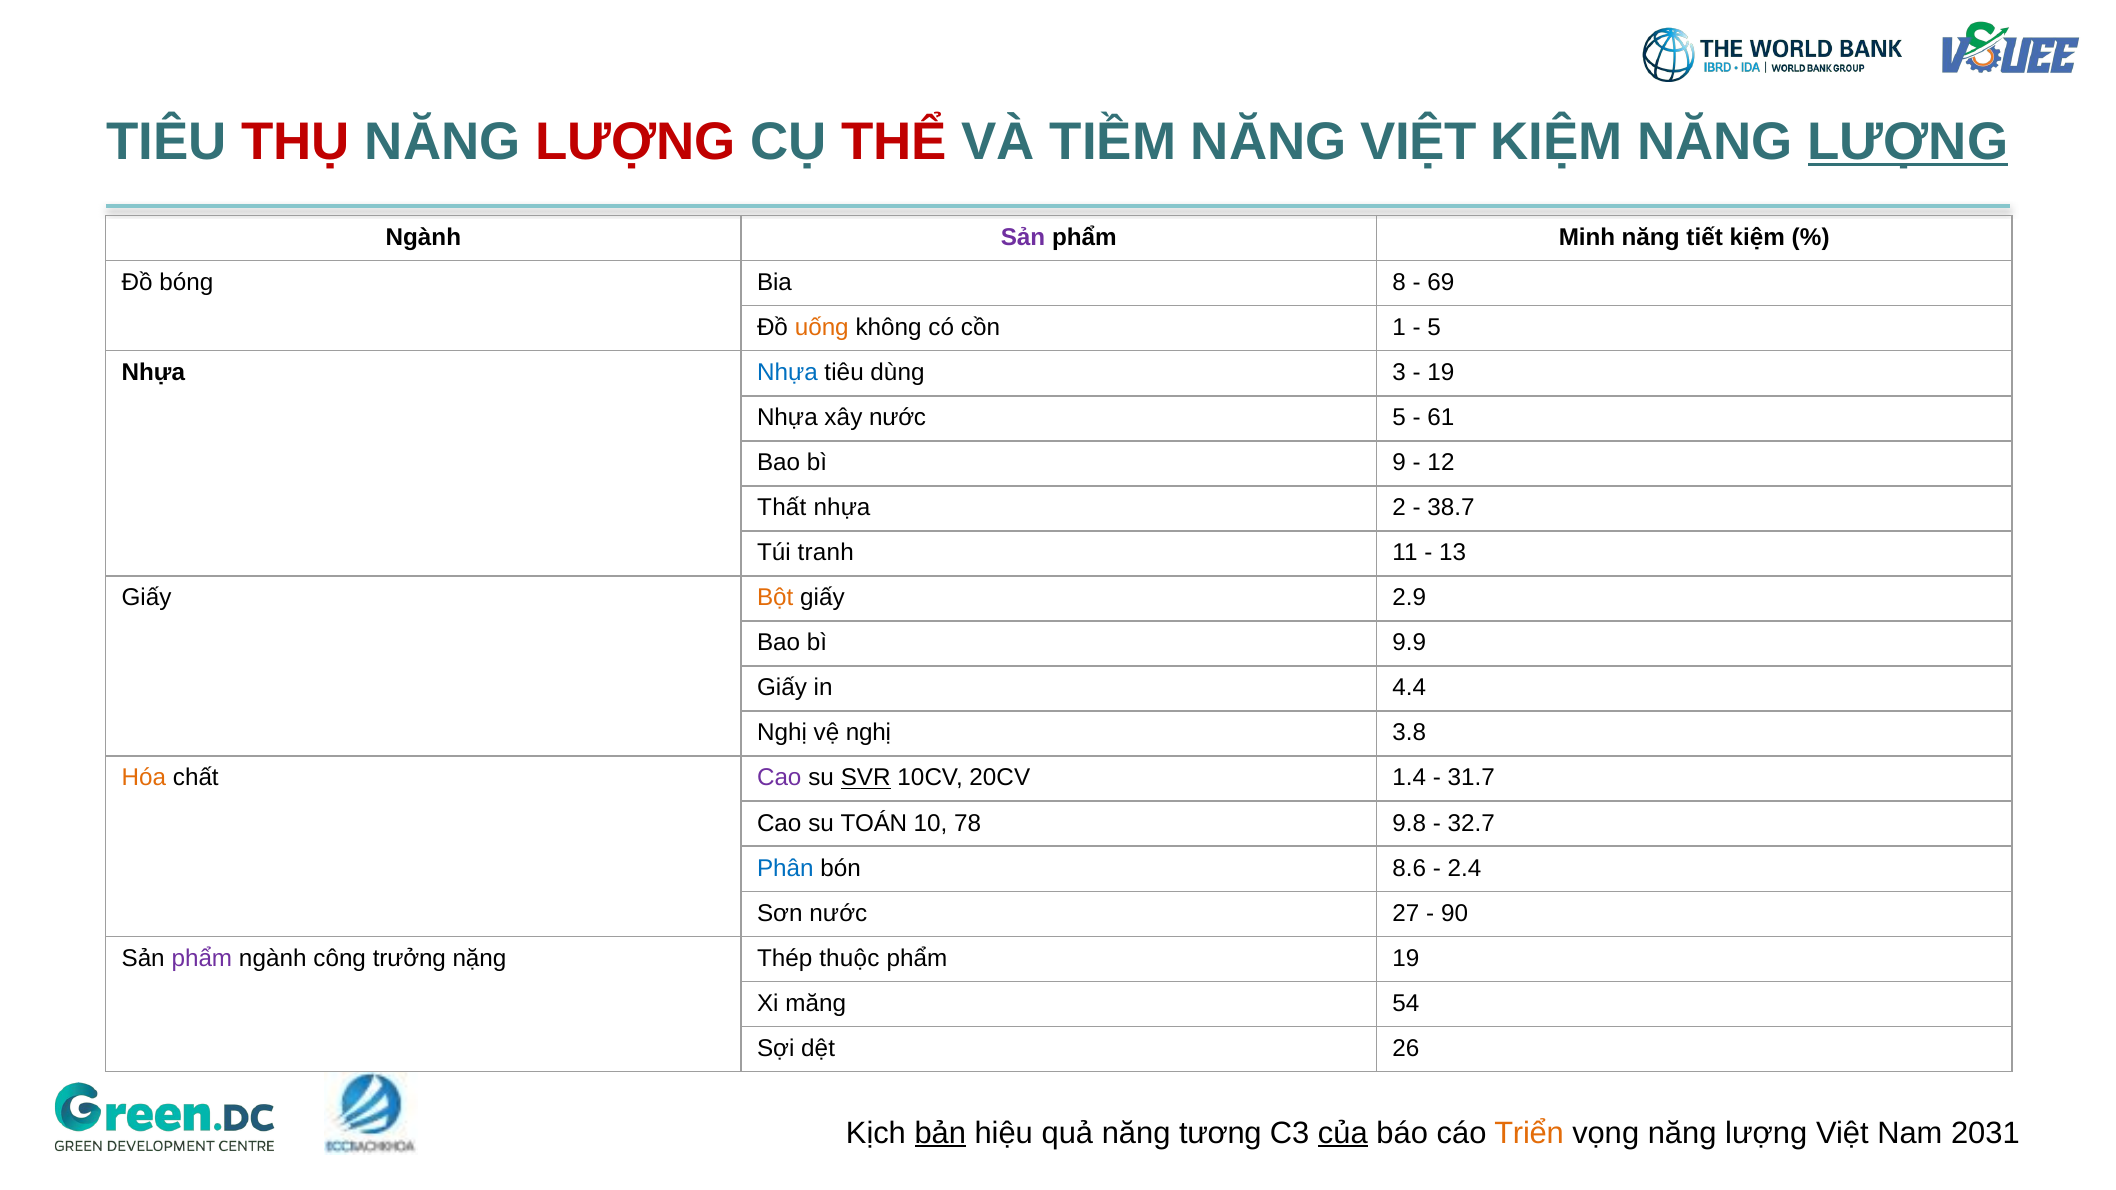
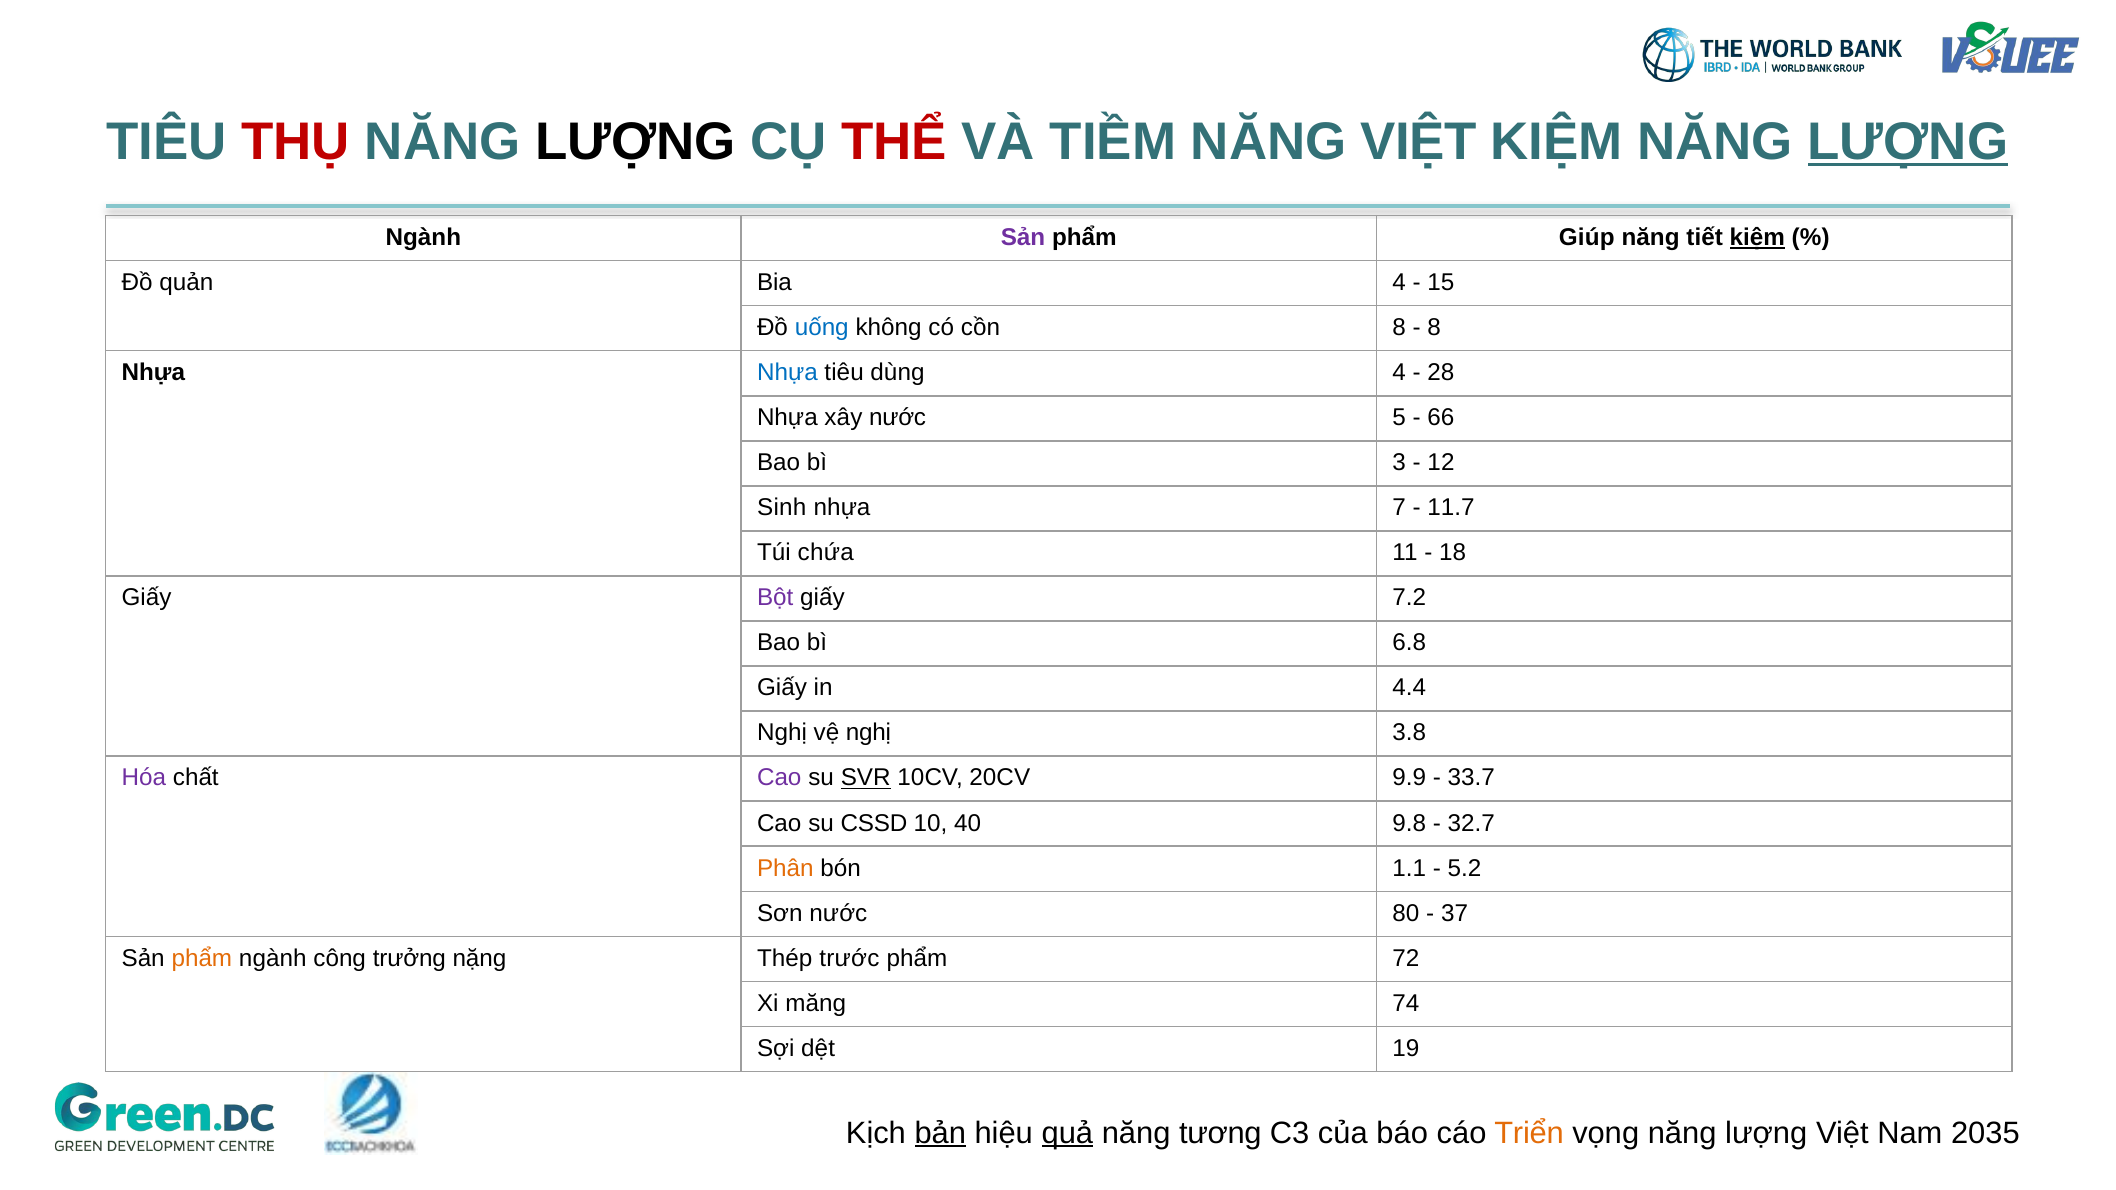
LƯỢNG colour: red -> black (635, 142)
Minh: Minh -> Giúp (1587, 238)
kiệm underline: none -> present (1757, 238)
bóng: bóng -> quản (186, 283)
Bia 8: 8 -> 4 (1399, 283)
69: 69 -> 15 (1441, 283)
uống colour: orange -> blue (822, 328)
cồn 1: 1 -> 8 (1399, 328)
5: 5 -> 8 (1434, 328)
dùng 3: 3 -> 4 (1399, 373)
19: 19 -> 28 (1441, 373)
61: 61 -> 66 (1441, 418)
9: 9 -> 3 (1399, 463)
Thất: Thất -> Sinh (782, 508)
2: 2 -> 7 (1399, 508)
38.7: 38.7 -> 11.7 (1451, 508)
tranh: tranh -> chứa (826, 553)
13: 13 -> 18 (1453, 553)
Bột colour: orange -> purple (775, 598)
2.9: 2.9 -> 7.2 (1409, 598)
9.9: 9.9 -> 6.8 (1409, 643)
Hóa colour: orange -> purple (144, 778)
1.4: 1.4 -> 9.9 (1409, 778)
31.7: 31.7 -> 33.7 (1471, 778)
TOÁN: TOÁN -> CSSD (874, 823)
78: 78 -> 40 (968, 823)
Phân colour: blue -> orange (785, 868)
8.6: 8.6 -> 1.1 (1409, 868)
2.4: 2.4 -> 5.2 (1465, 868)
27: 27 -> 80 (1406, 913)
90: 90 -> 37 (1455, 913)
phẩm colour: purple -> orange (202, 958)
thuộc: thuộc -> trước (849, 958)
phẩm 19: 19 -> 72 (1406, 958)
54: 54 -> 74 (1406, 1003)
26: 26 -> 19 (1406, 1048)
quả underline: none -> present (1067, 1133)
của underline: present -> none (1343, 1133)
2031: 2031 -> 2035 (1985, 1133)
